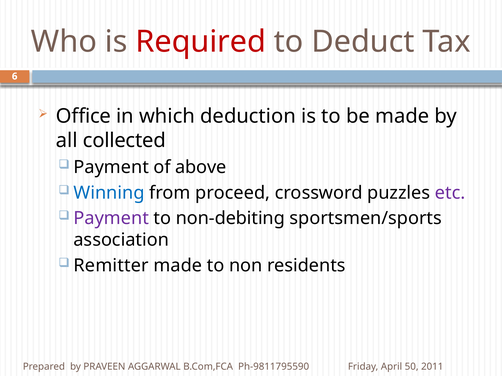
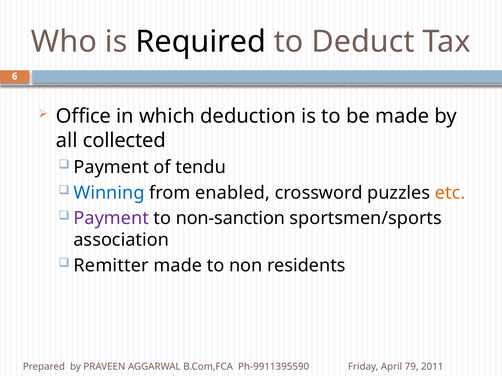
Required colour: red -> black (201, 42)
above: above -> tendu (201, 167)
proceed: proceed -> enabled (233, 193)
etc colour: purple -> orange (450, 193)
non-debiting: non-debiting -> non-sanction (230, 219)
Ph-9811795590: Ph-9811795590 -> Ph-9911395590 (274, 367)
50: 50 -> 79 (412, 367)
